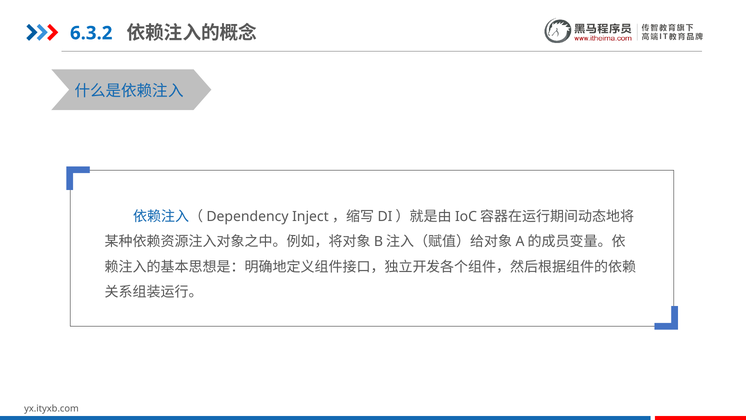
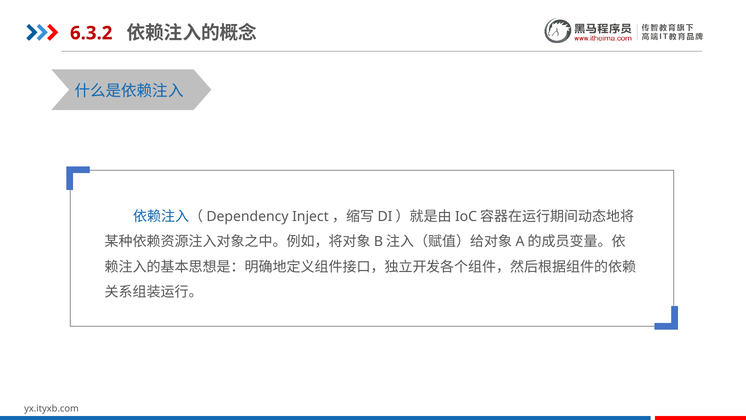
6.3.2 colour: blue -> red (91, 33)
